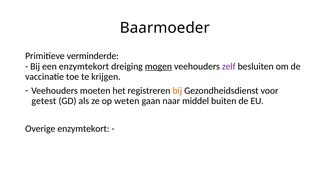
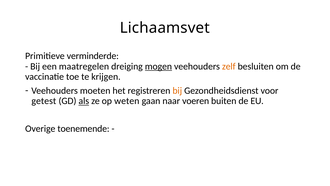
Baarmoeder: Baarmoeder -> Lichaamsvet (165, 28)
een enzymtekort: enzymtekort -> maatregelen (84, 66)
zelf colour: purple -> orange (229, 66)
als underline: none -> present (84, 101)
middel: middel -> voeren (196, 101)
Overige enzymtekort: enzymtekort -> toenemende (83, 128)
